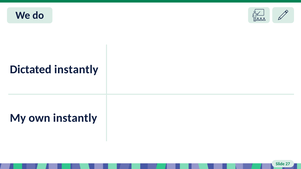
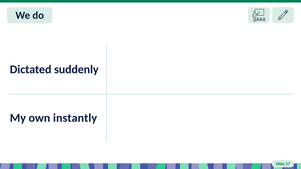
Dictated instantly: instantly -> suddenly (76, 70)
